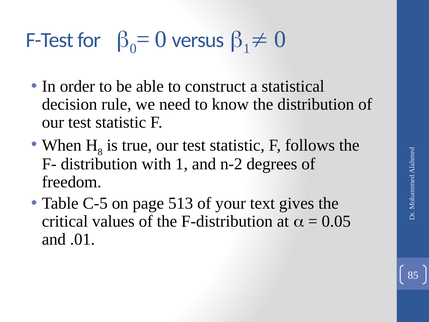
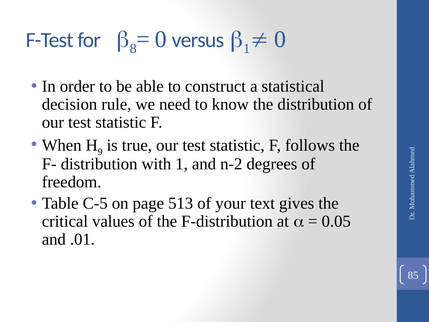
0: 0 -> 8 (133, 49)
8: 8 -> 9 (100, 152)
